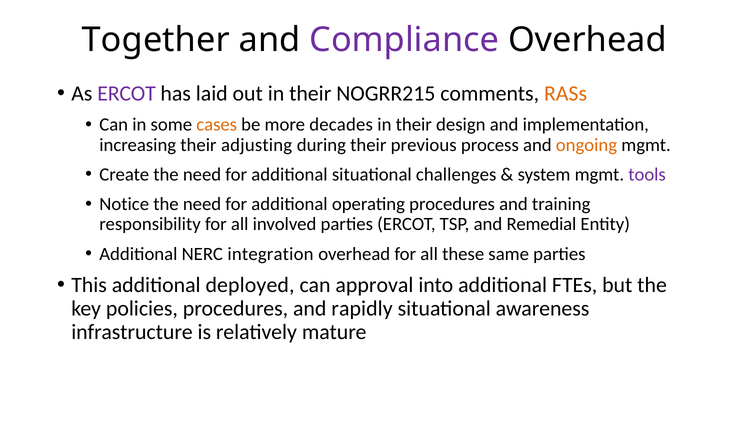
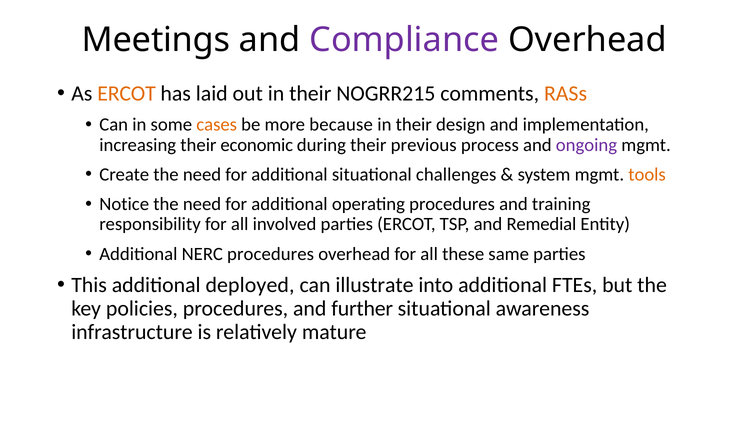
Together: Together -> Meetings (156, 40)
ERCOT colour: purple -> orange (127, 94)
decades: decades -> because (341, 125)
adjusting: adjusting -> economic (257, 145)
ongoing colour: orange -> purple (586, 145)
tools colour: purple -> orange (647, 175)
NERC integration: integration -> procedures (271, 254)
approval: approval -> illustrate (374, 285)
rapidly: rapidly -> further (362, 309)
